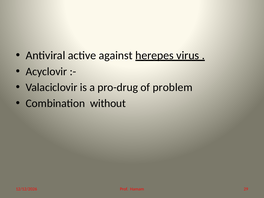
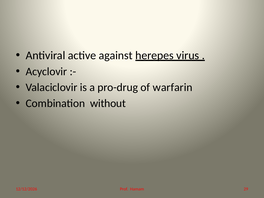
problem: problem -> warfarin (173, 87)
